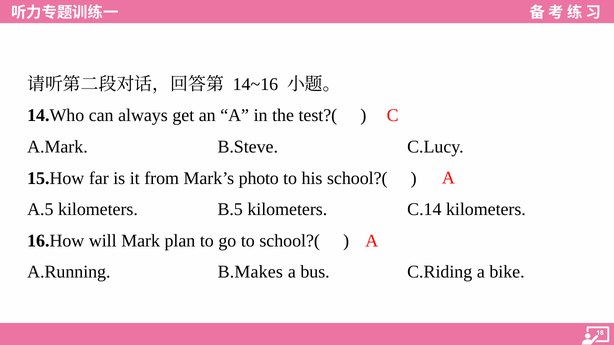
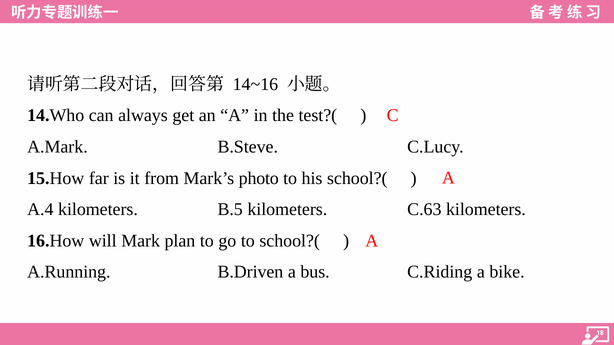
A.5: A.5 -> A.4 (40, 210)
C.14: C.14 -> C.63 (424, 210)
B.Makes: B.Makes -> B.Driven (250, 272)
